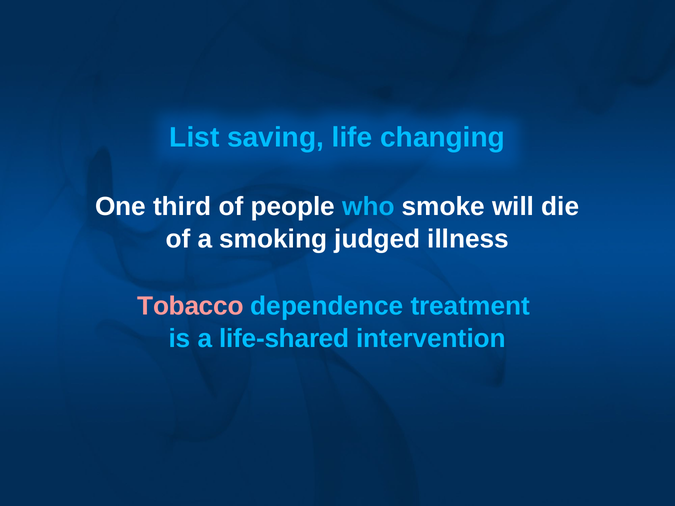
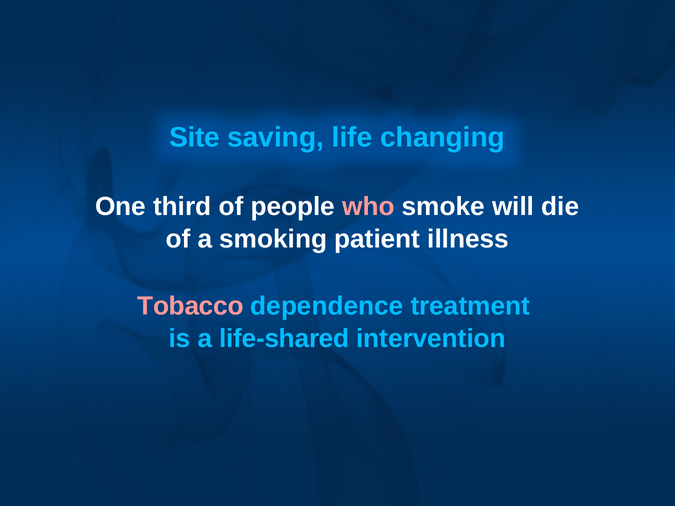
List: List -> Site (195, 138)
who colour: light blue -> pink (368, 206)
judged: judged -> patient (377, 239)
